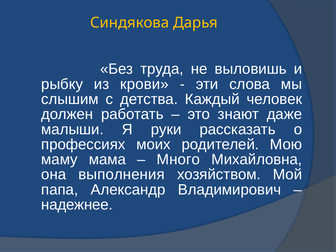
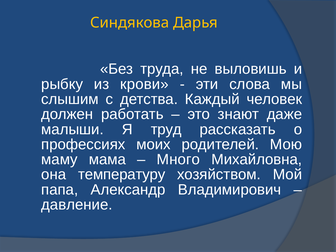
руки: руки -> труд (166, 129)
выполнения: выполнения -> температуру (122, 175)
надежнее: надежнее -> давление (77, 205)
